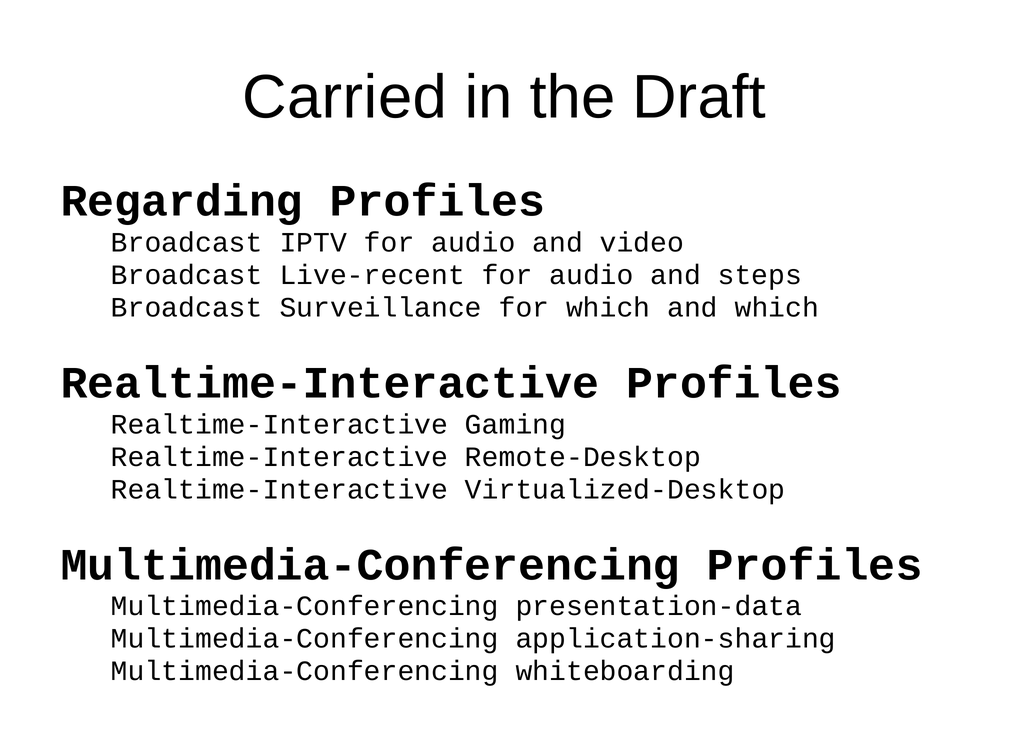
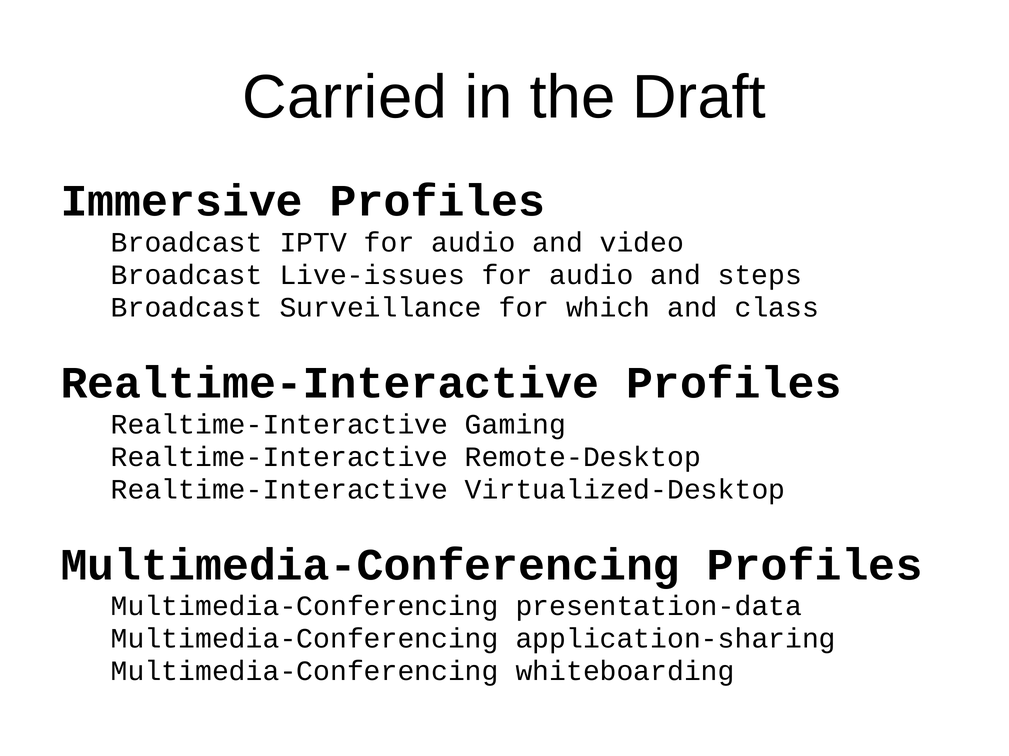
Regarding: Regarding -> Immersive (182, 201)
Live-recent: Live-recent -> Live-issues (372, 275)
and which: which -> class (777, 308)
